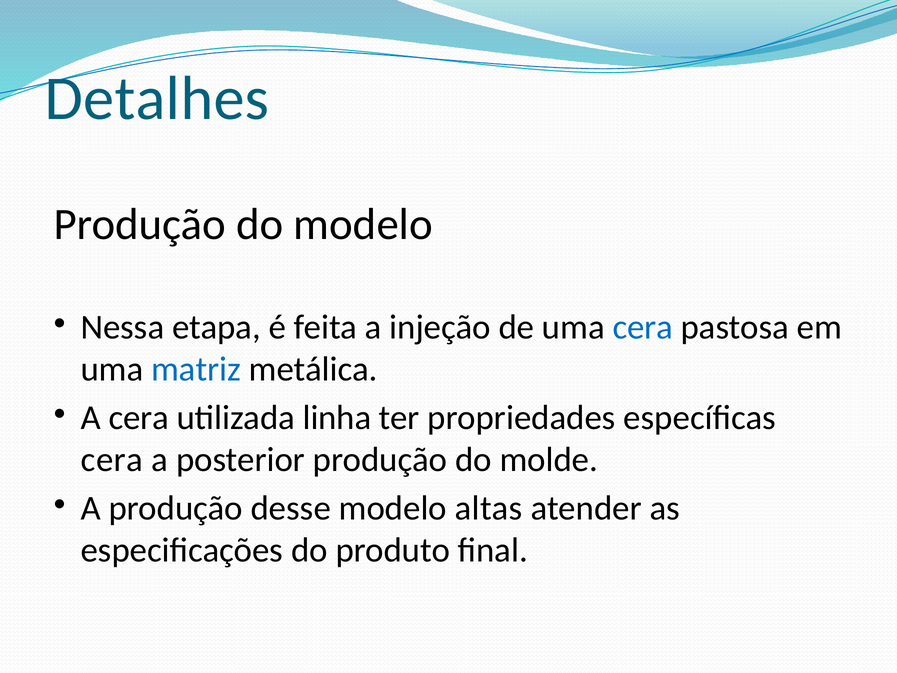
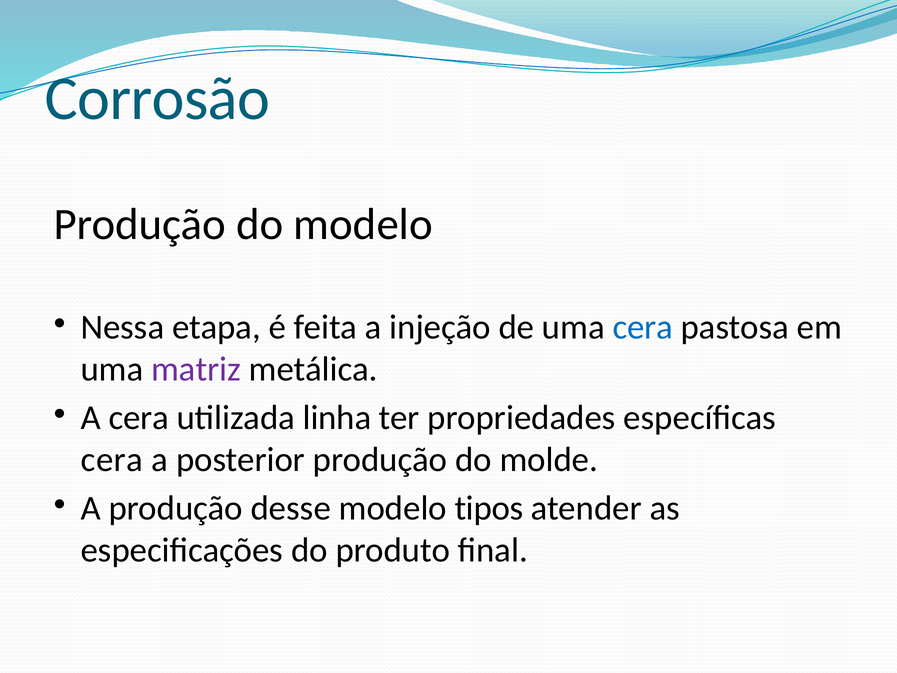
Detalhes: Detalhes -> Corrosão (157, 98)
matriz colour: blue -> purple (196, 369)
altas: altas -> tipos (489, 508)
